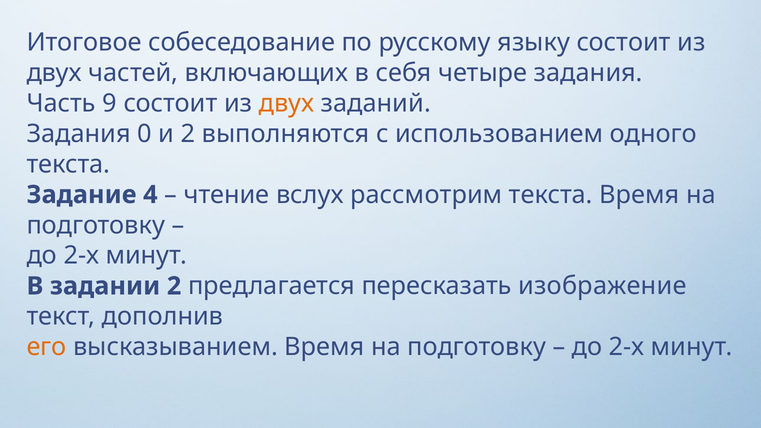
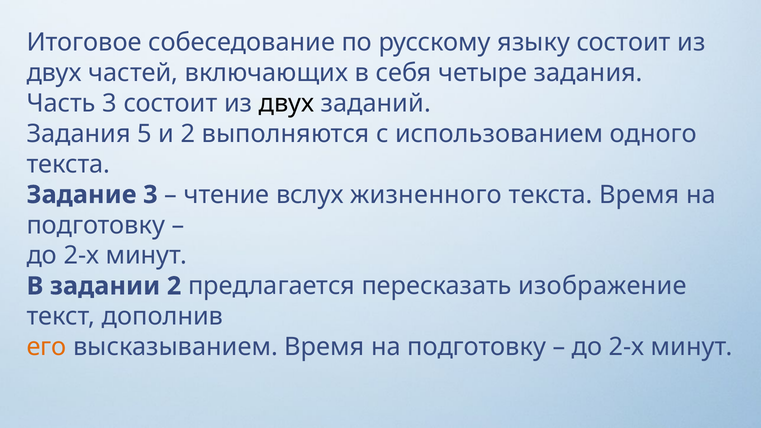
Часть 9: 9 -> 3 (110, 103)
двух colour: orange -> black (287, 103)
0: 0 -> 5 (145, 134)
Задание 4: 4 -> 3 (150, 195)
рассмотрим: рассмотрим -> жизненного (426, 195)
